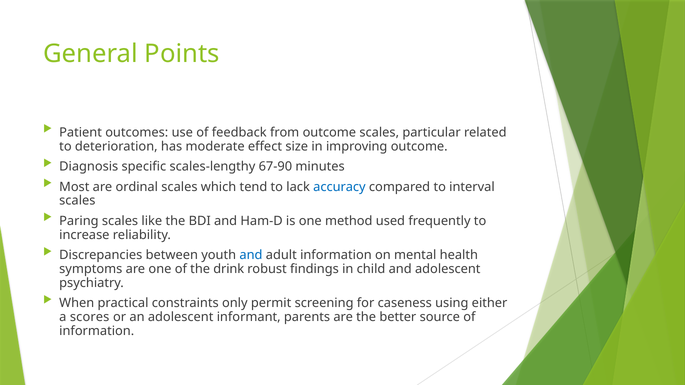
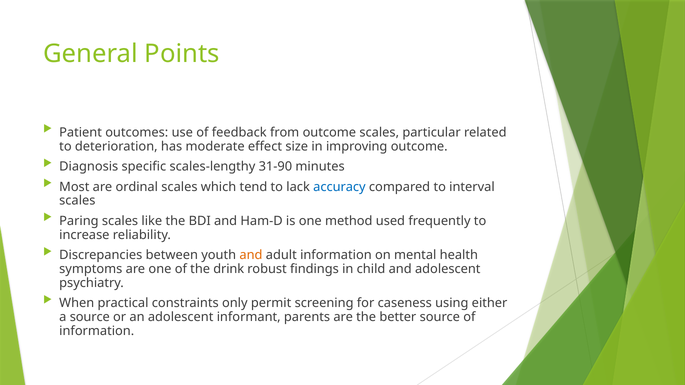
67-90: 67-90 -> 31-90 (275, 167)
and colour: blue -> orange (251, 255)
a scores: scores -> source (90, 317)
